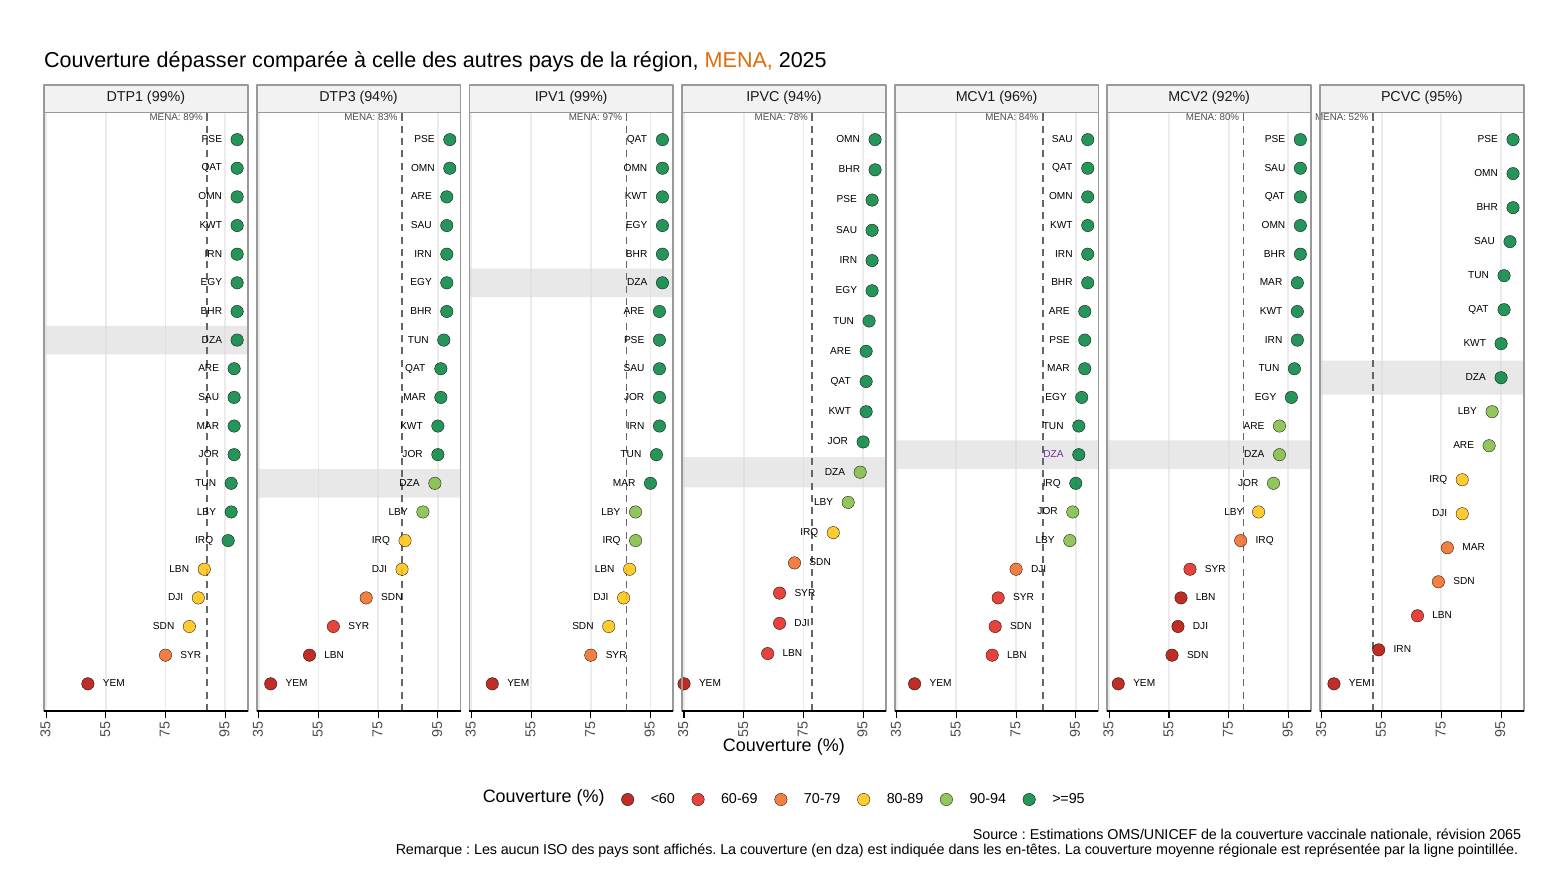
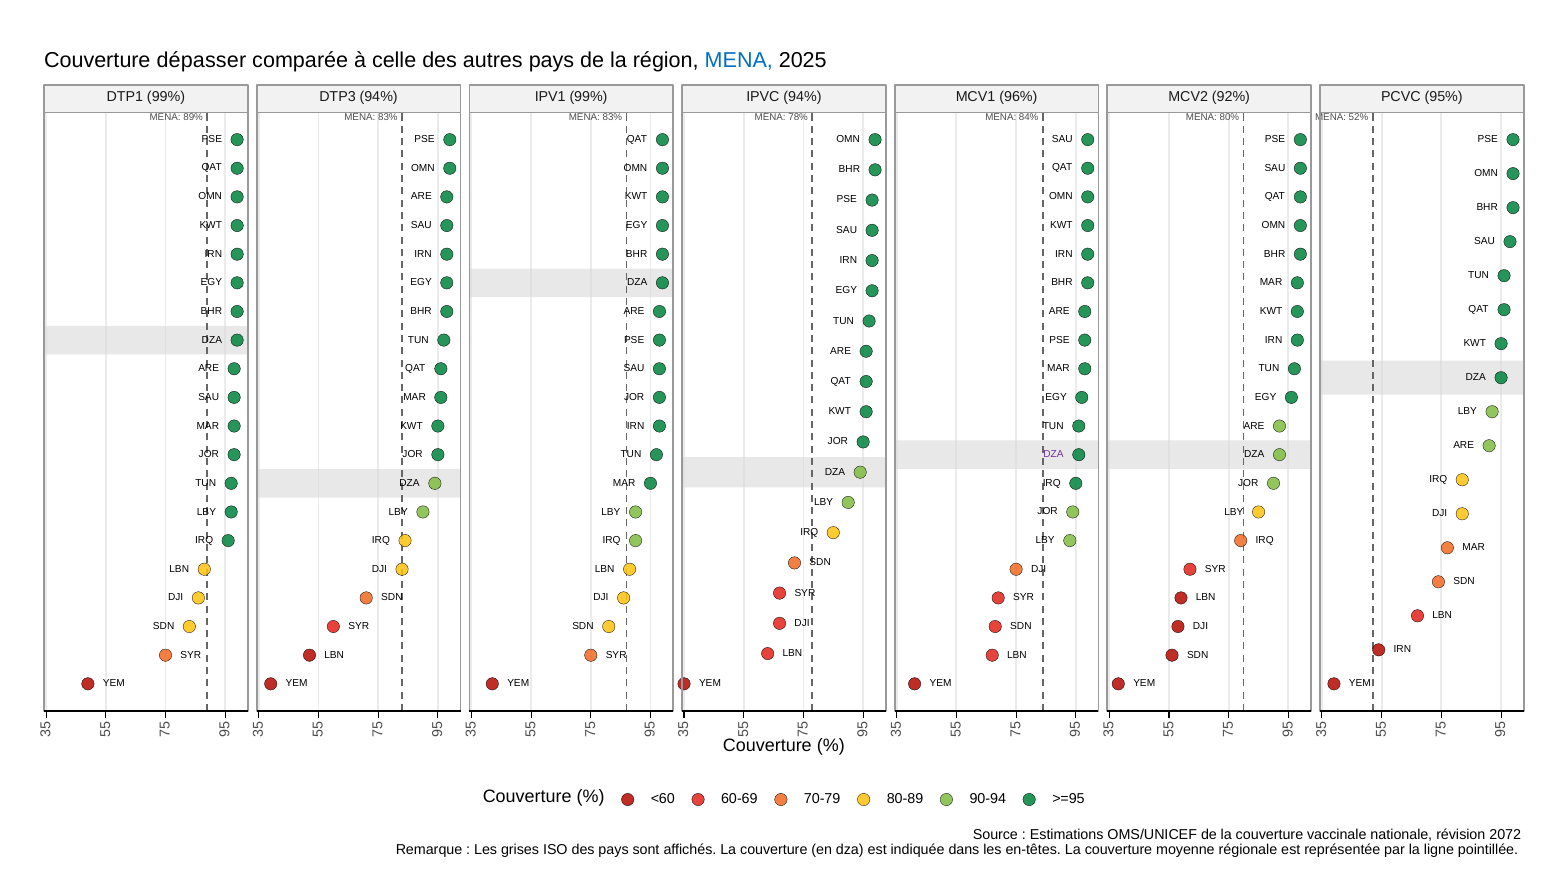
MENA colour: orange -> blue (739, 61)
97%: 97% -> 83% (612, 117)
2065: 2065 -> 2072 (1505, 835)
aucun: aucun -> grises (520, 850)
